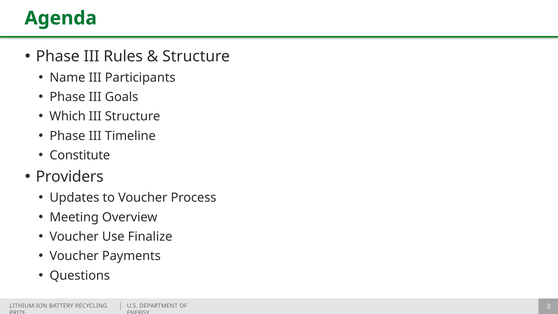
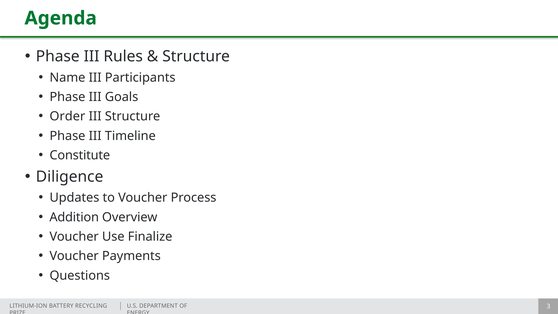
Which: Which -> Order (67, 116)
Providers: Providers -> Diligence (70, 177)
Meeting: Meeting -> Addition (74, 217)
